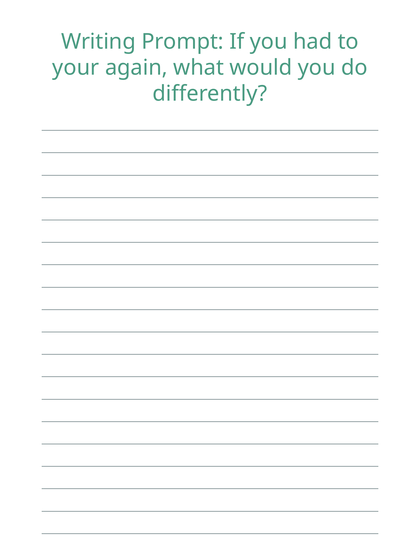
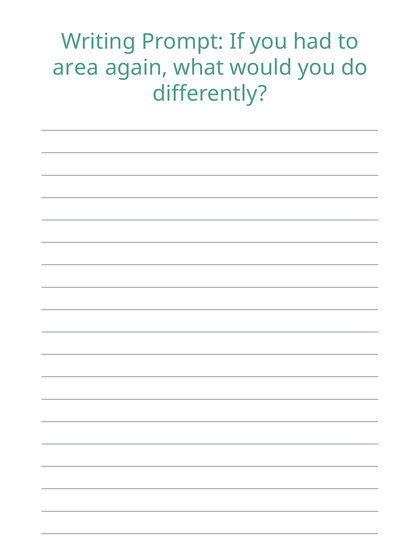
your: your -> area (76, 68)
